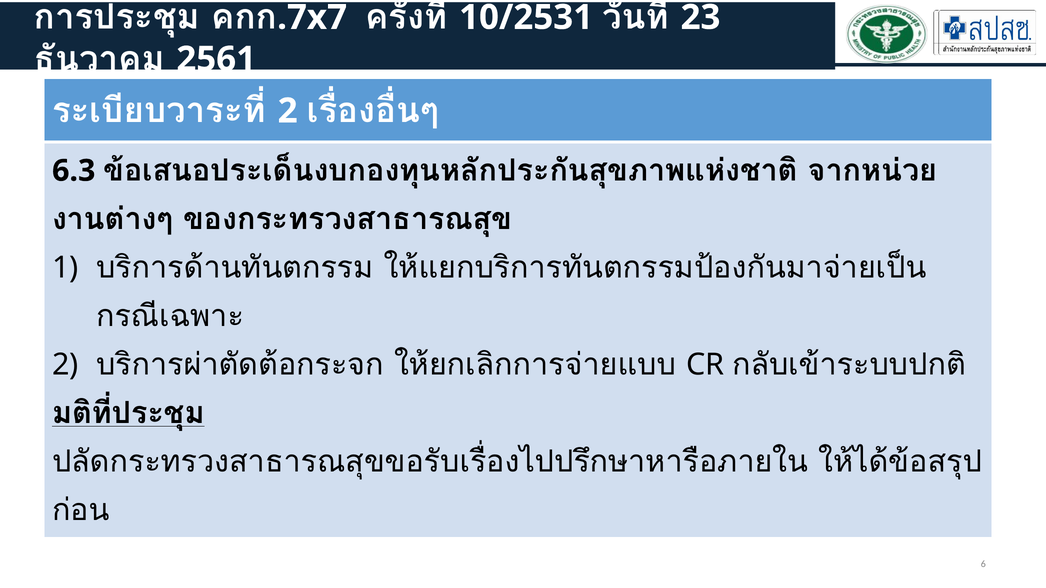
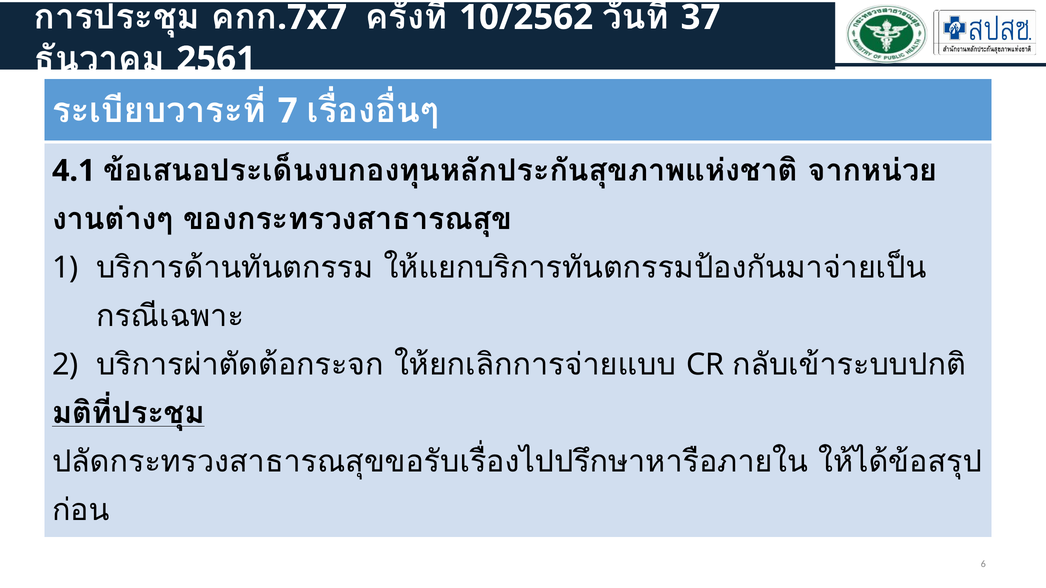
10/2531: 10/2531 -> 10/2562 (526, 17)
23: 23 -> 37 (701, 17)
2: 2 -> 7 (288, 111)
6.3: 6.3 -> 4.1 (74, 171)
